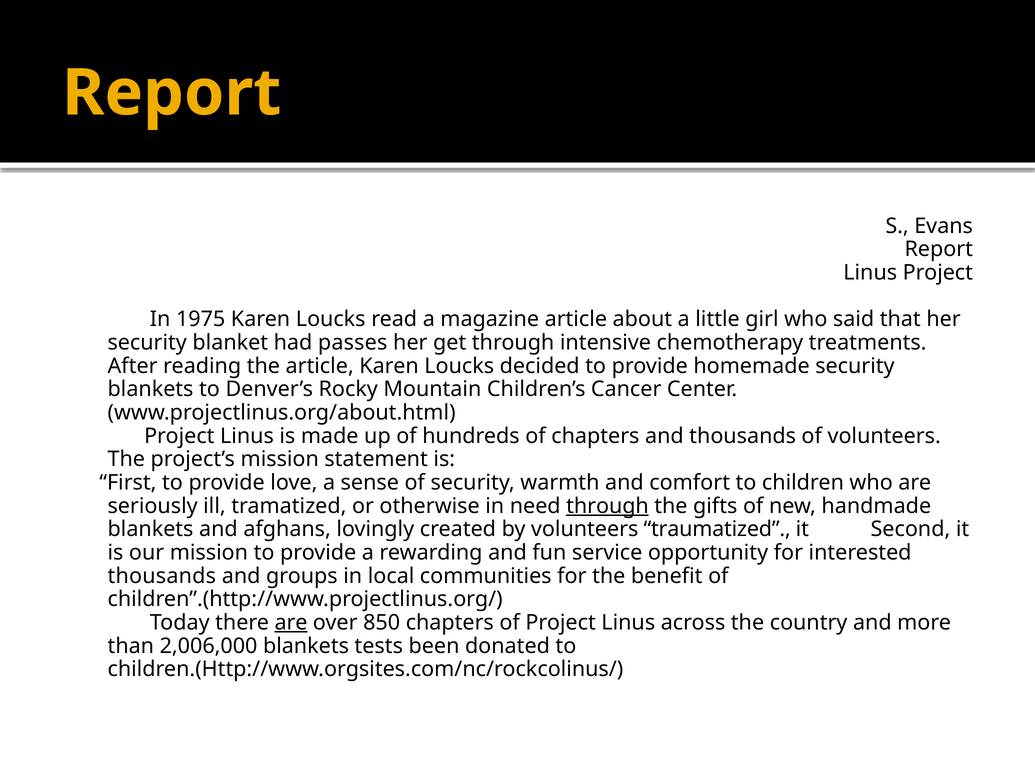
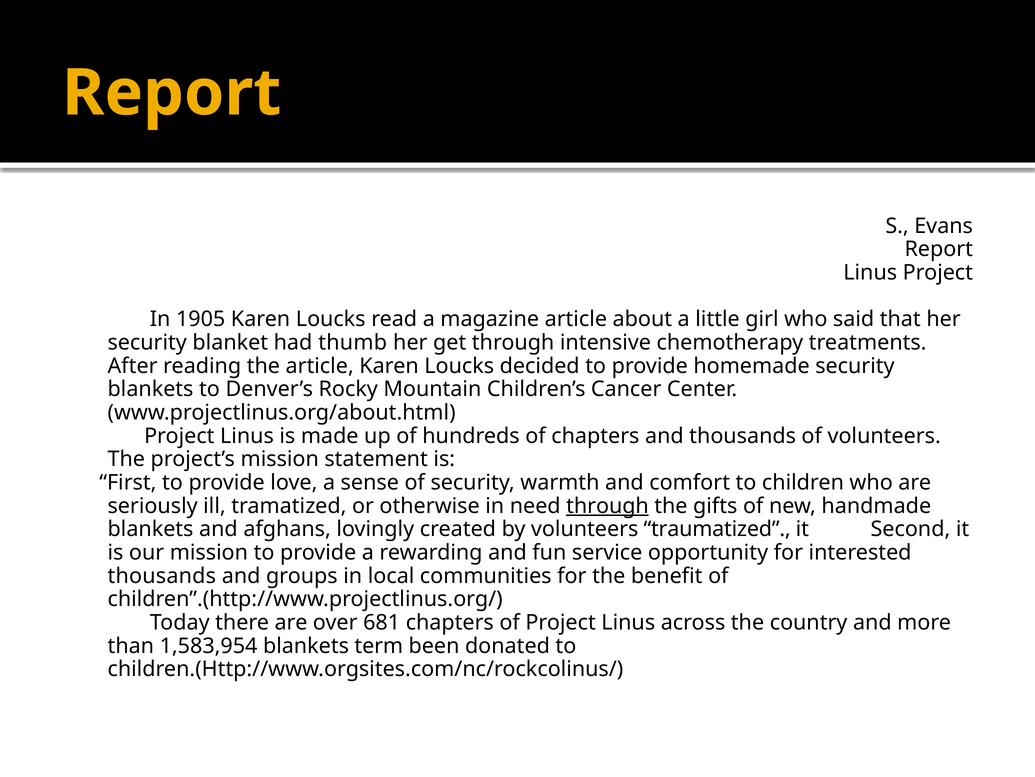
1975: 1975 -> 1905 (201, 319)
passes: passes -> thumb (353, 342)
are underline: present -> none (291, 622)
850: 850 -> 681 (382, 622)
2,006,000: 2,006,000 -> 1,583,954 (209, 645)
tests: tests -> term (379, 645)
